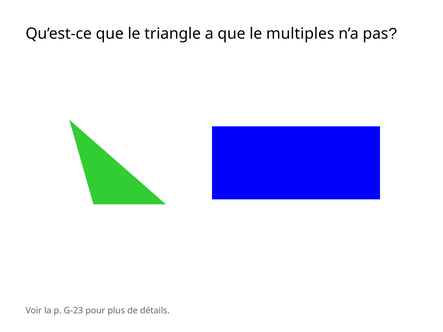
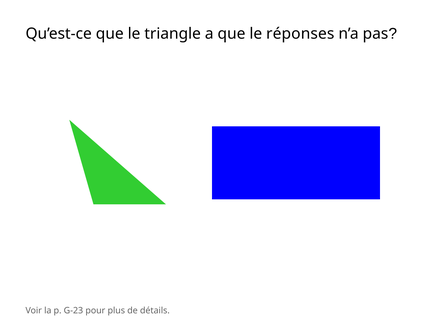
multiples: multiples -> réponses (300, 34)
